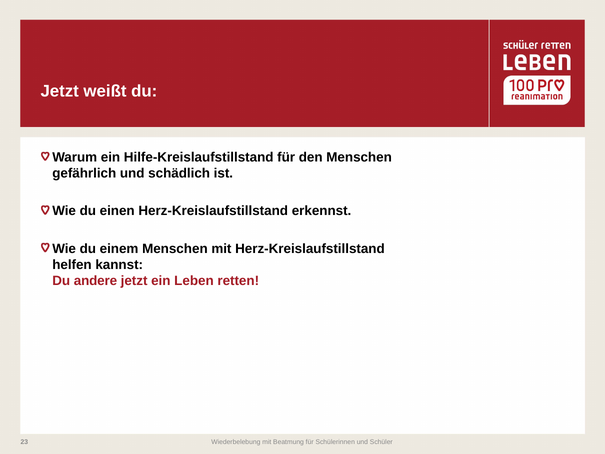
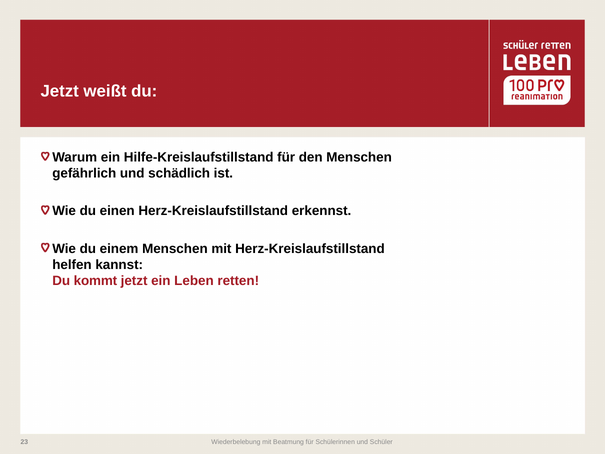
andere: andere -> kommt (95, 281)
